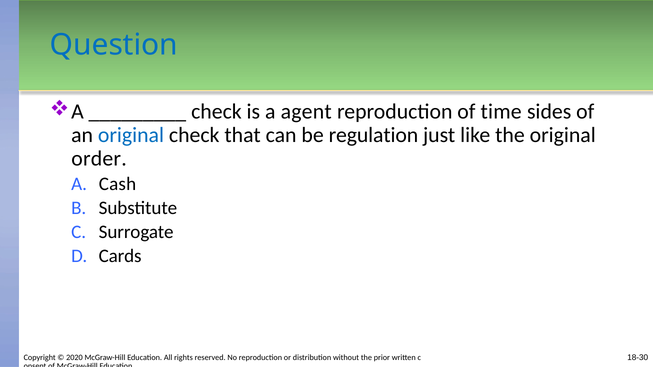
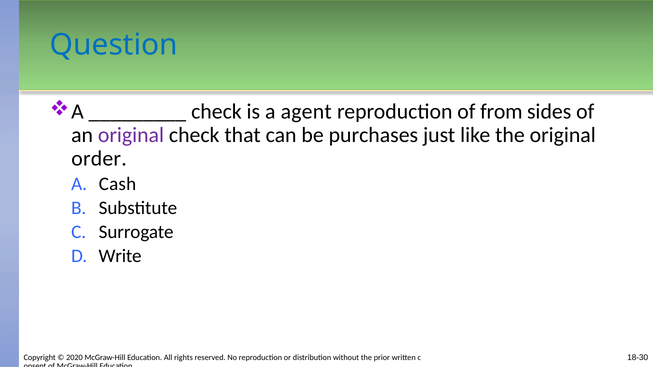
time: time -> from (501, 112)
original colour: blue -> purple (131, 135)
regulation: regulation -> purchases (373, 135)
Cards: Cards -> Write (120, 256)
